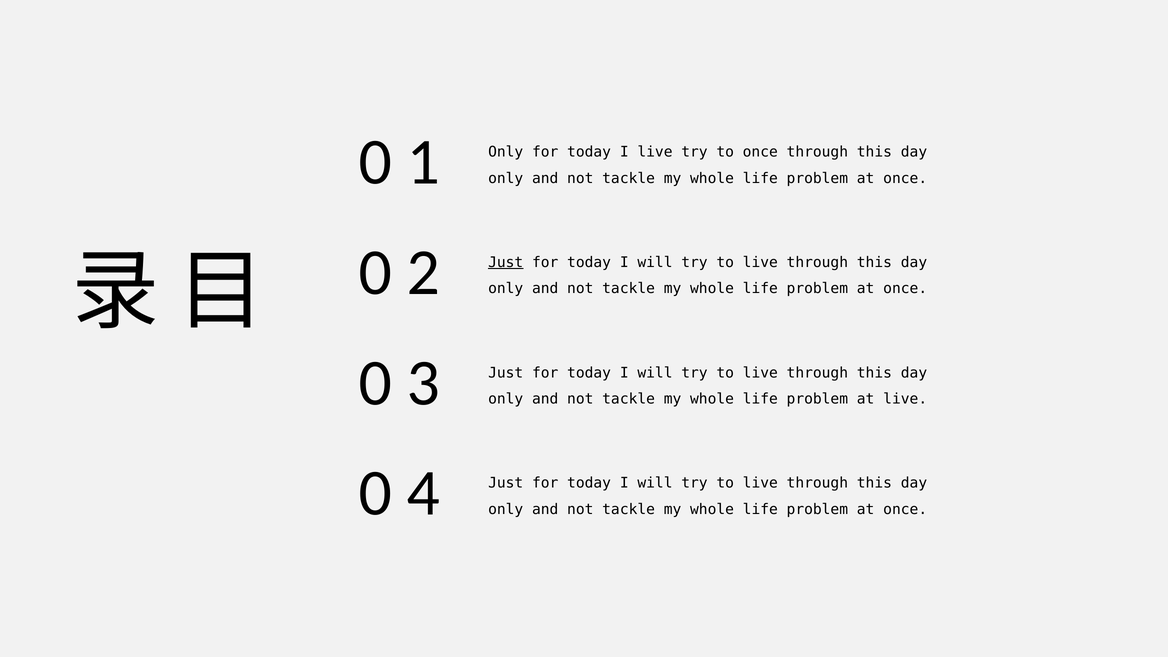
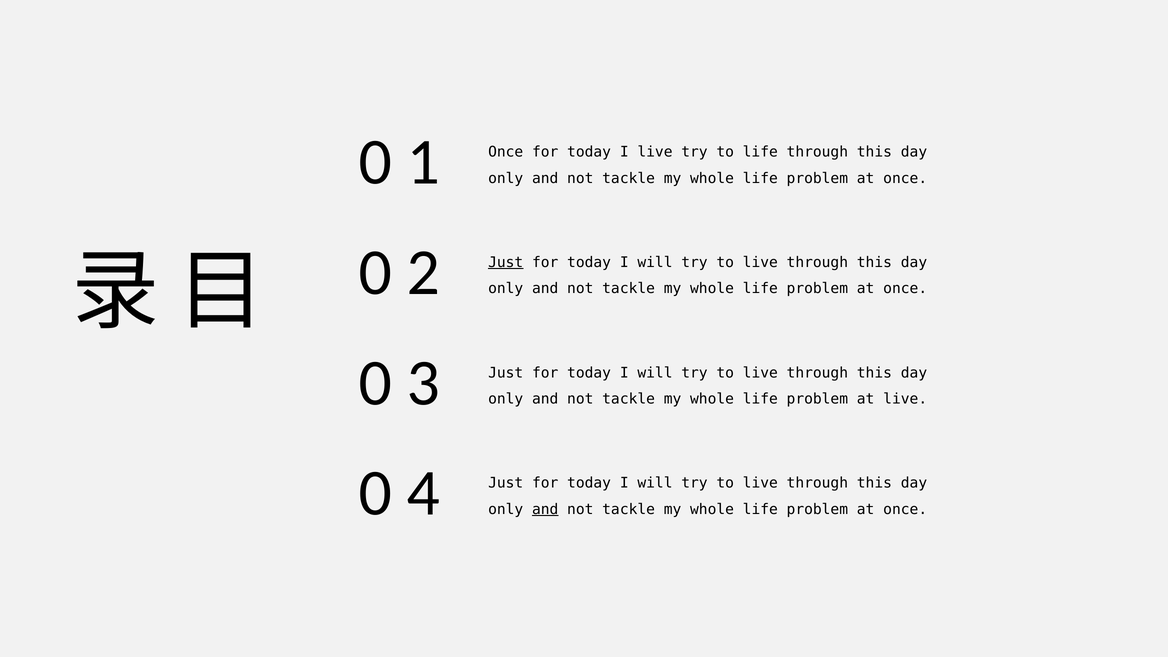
1 Only: Only -> Once (506, 152)
to once: once -> life (760, 152)
and underline: none -> present (545, 509)
